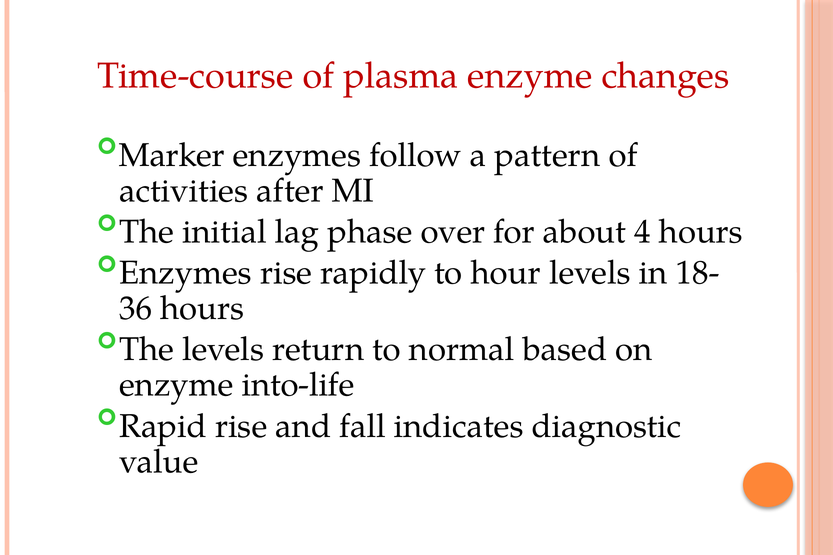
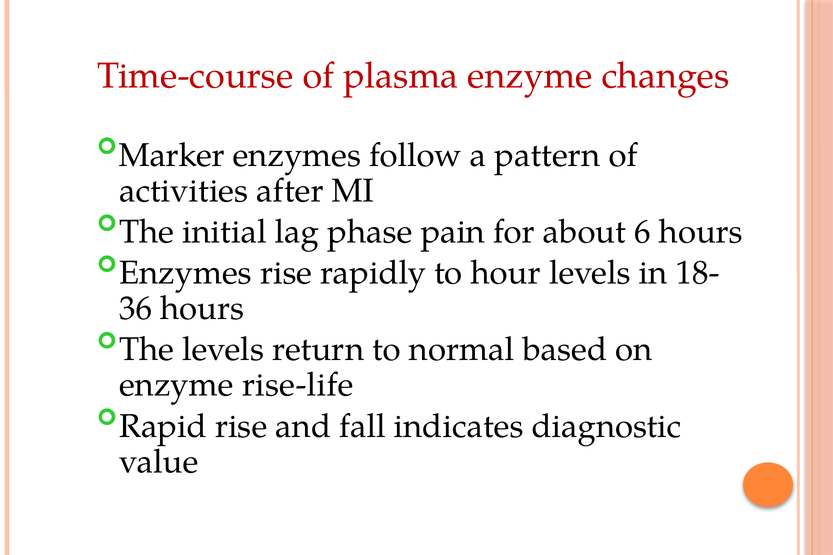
over: over -> pain (453, 232)
4: 4 -> 6 (642, 232)
into-life: into-life -> rise-life (298, 385)
